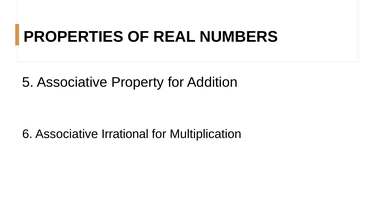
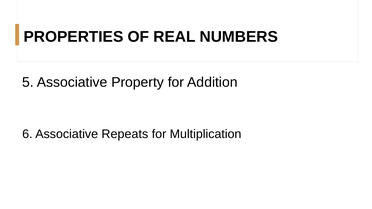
Irrational: Irrational -> Repeats (125, 134)
